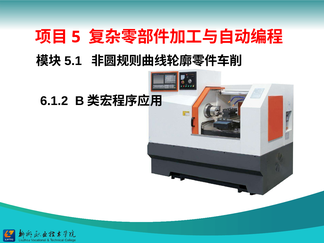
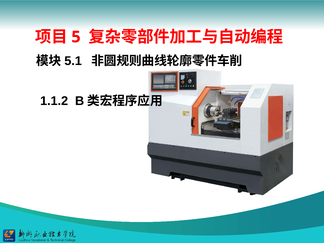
6.1.2: 6.1.2 -> 1.1.2 (54, 101)
